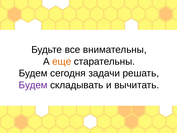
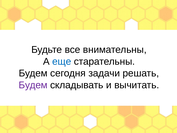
еще colour: orange -> blue (62, 61)
